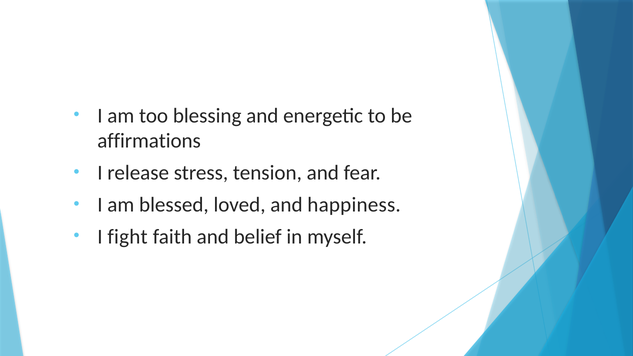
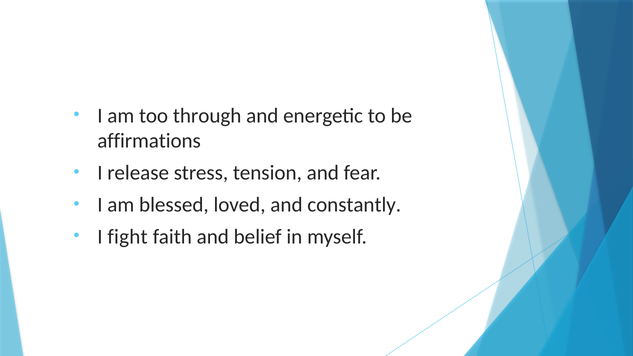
blessing: blessing -> through (207, 116)
happiness: happiness -> constantly (354, 205)
